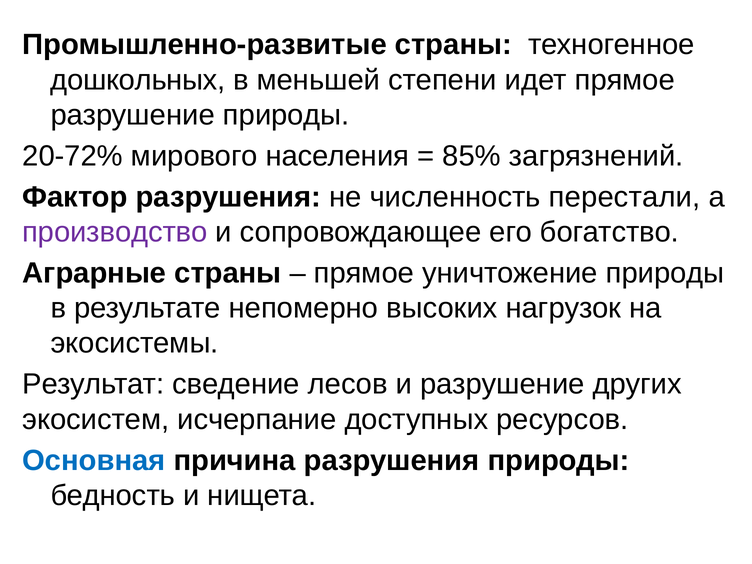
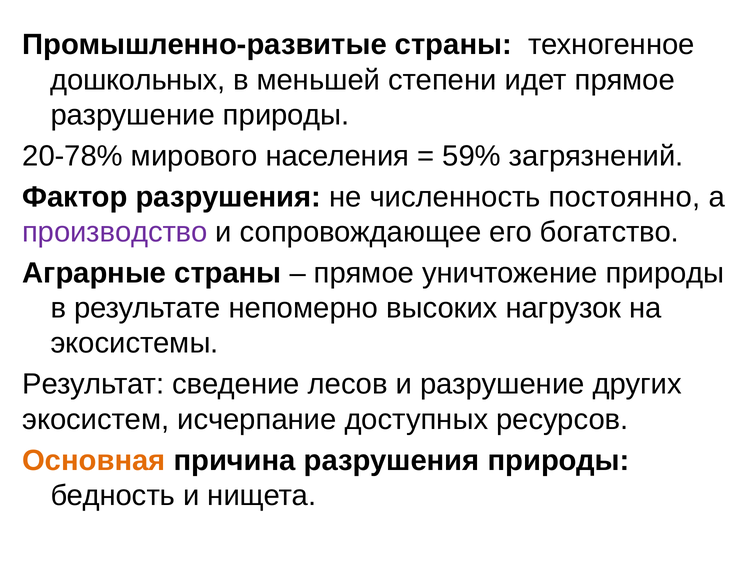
20-72%: 20-72% -> 20-78% (73, 156)
85%: 85% -> 59% (472, 156)
перестали: перестали -> постоянно (625, 197)
Основная colour: blue -> orange (94, 460)
